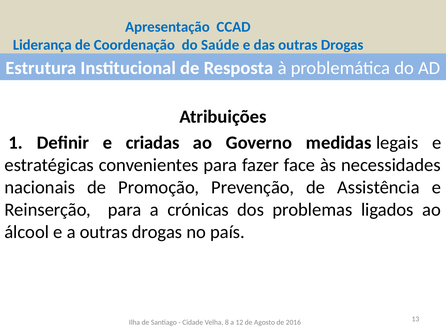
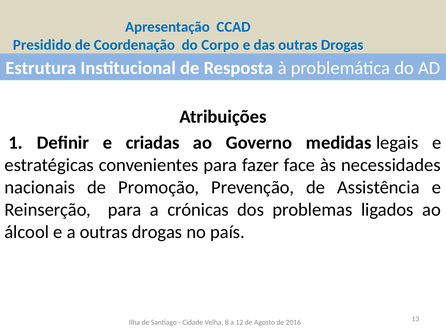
Liderança: Liderança -> Presidido (42, 45)
Saúde: Saúde -> Corpo (220, 45)
